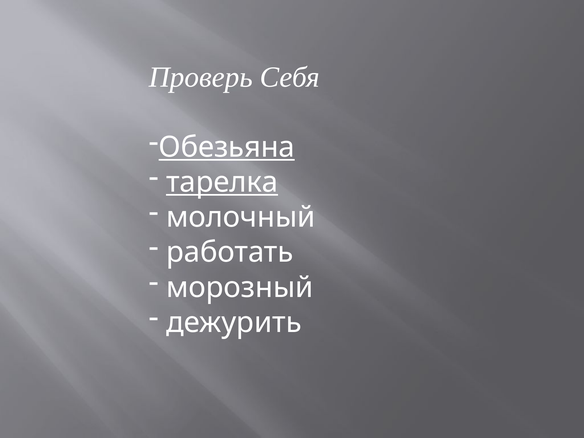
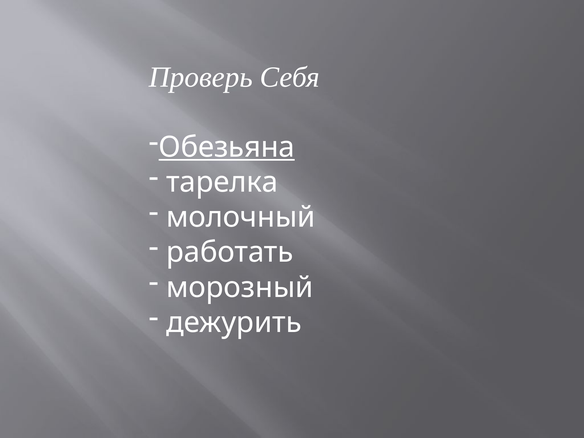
тарелка underline: present -> none (222, 182)
